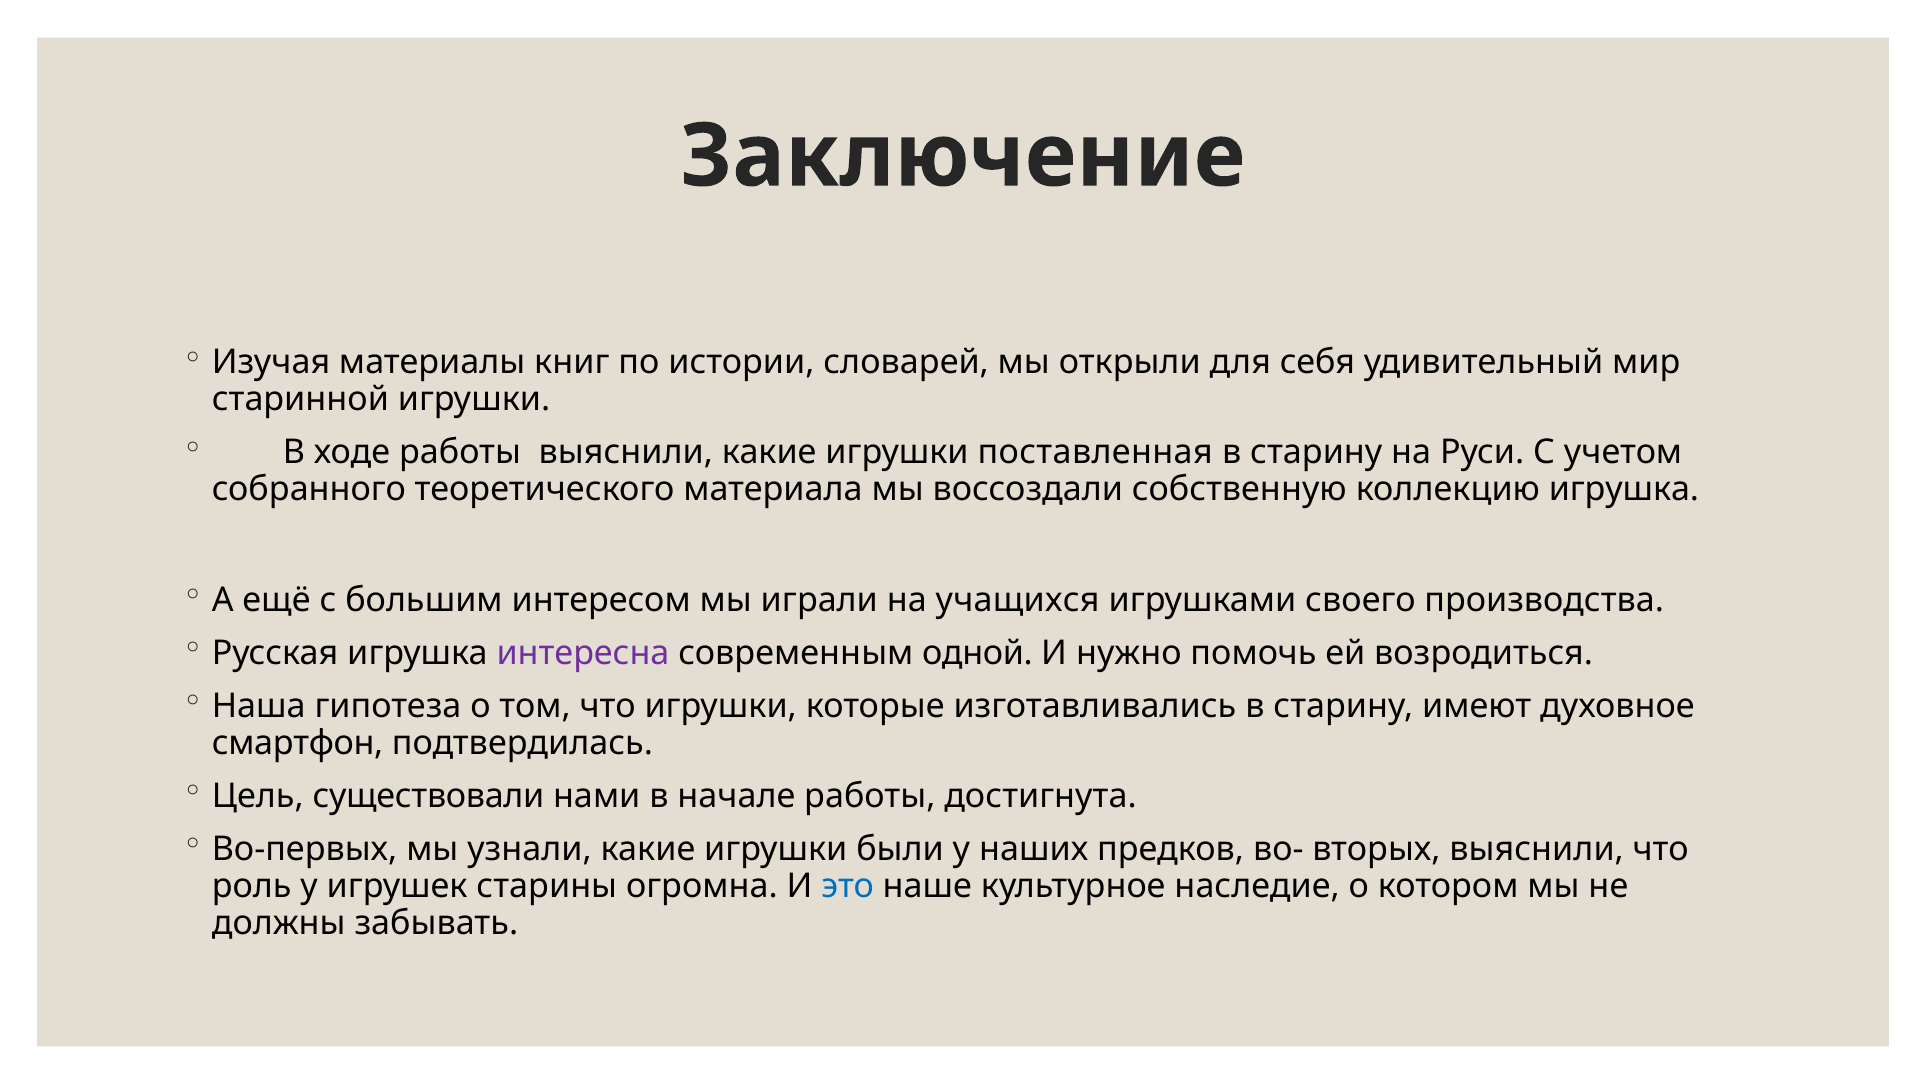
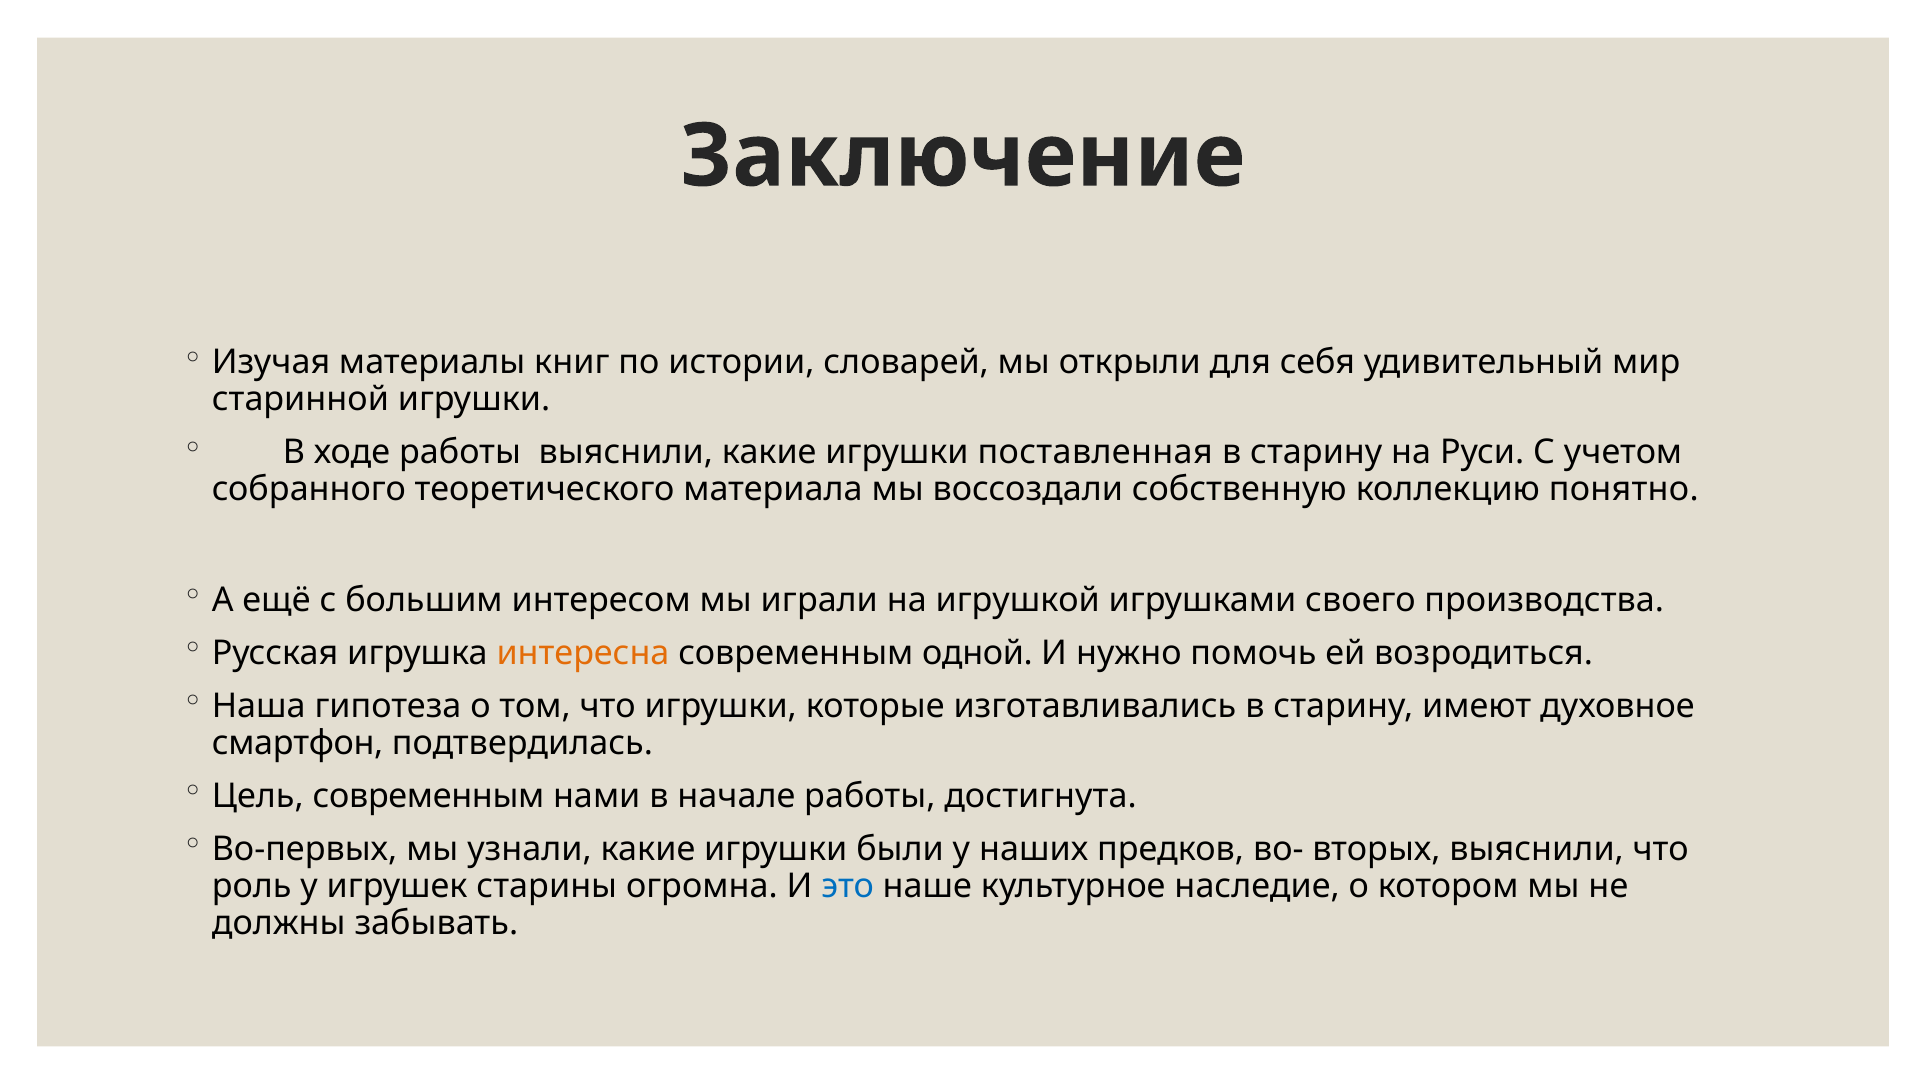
коллекцию игрушка: игрушка -> понятно (1624, 489)
учащихся: учащихся -> игрушкой (1018, 599)
интересна colour: purple -> orange (583, 653)
Цель существовали: существовали -> современным (429, 796)
